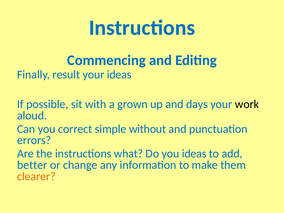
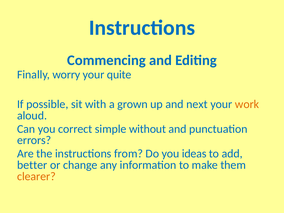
result: result -> worry (66, 75)
your ideas: ideas -> quite (119, 75)
days: days -> next (197, 104)
work colour: black -> orange (247, 104)
what: what -> from (129, 154)
